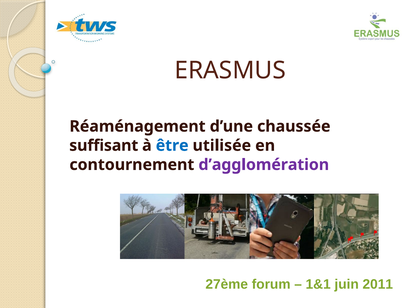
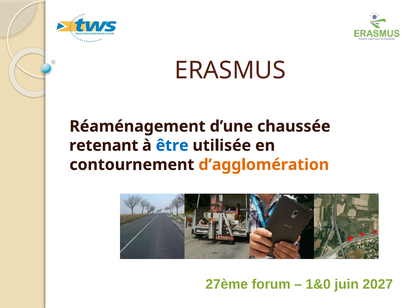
suffisant: suffisant -> retenant (104, 145)
d’agglomération colour: purple -> orange (264, 164)
1&1: 1&1 -> 1&0 (318, 284)
2011: 2011 -> 2027 (378, 284)
